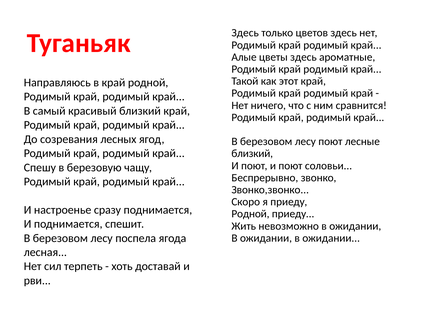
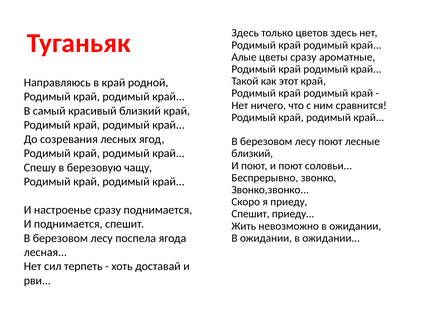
цветы здесь: здесь -> сразу (303, 57)
Родной: Родной -> Спешит (250, 214)
